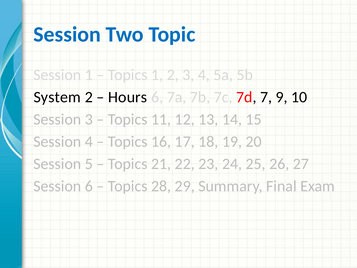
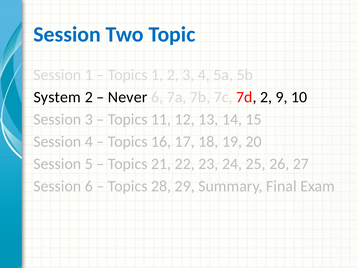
Hours: Hours -> Never (128, 97)
7d 7: 7 -> 2 (266, 97)
